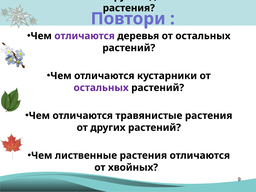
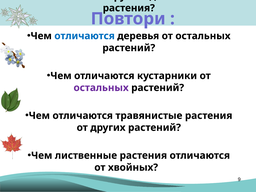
отличаются colour: purple -> blue (85, 36)
